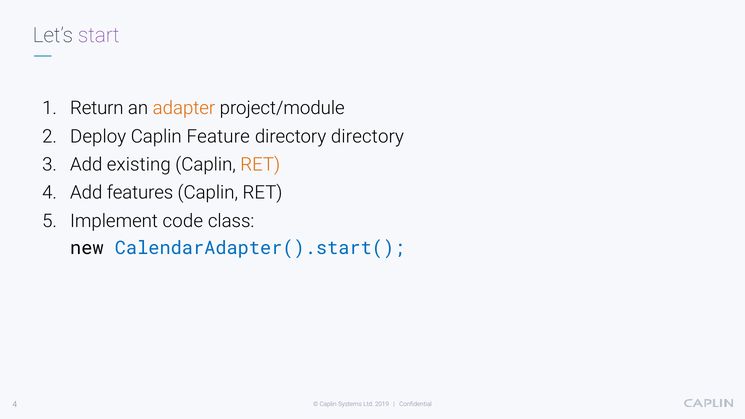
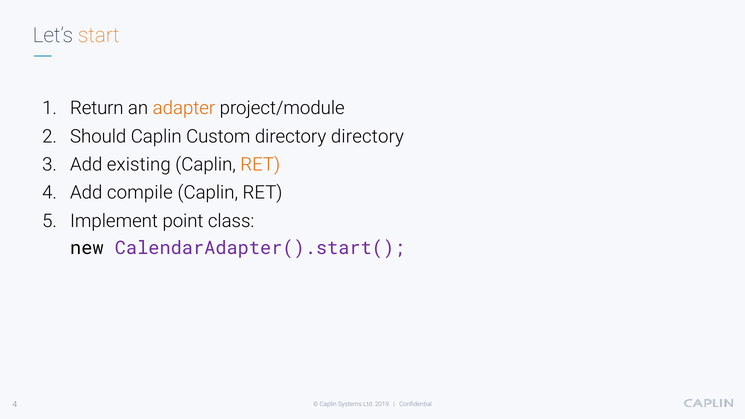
start colour: purple -> orange (99, 35)
Deploy: Deploy -> Should (98, 136)
Feature: Feature -> Custom (218, 136)
features: features -> compile (140, 193)
code: code -> point (183, 221)
CalendarAdapter().start( colour: blue -> purple (260, 248)
